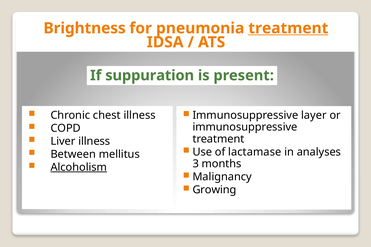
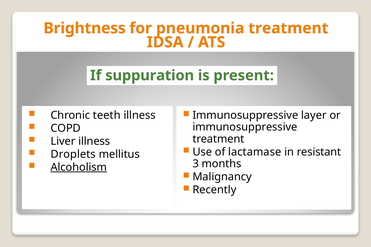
treatment underline: present -> none (288, 28)
chest: chest -> teeth (107, 115)
analyses: analyses -> resistant (319, 152)
Between: Between -> Droplets (73, 154)
Growing: Growing -> Recently (214, 190)
